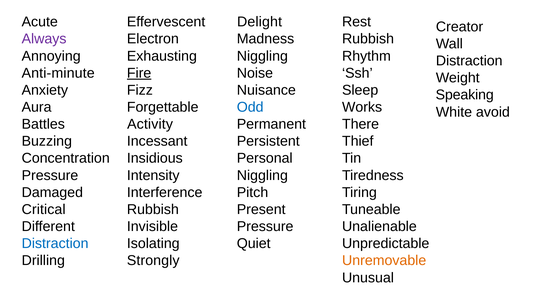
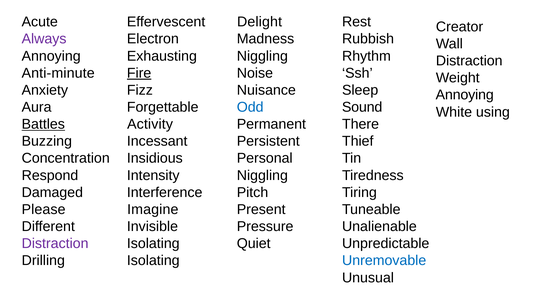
Speaking: Speaking -> Annoying (465, 95)
Works: Works -> Sound (362, 107)
avoid: avoid -> using (493, 112)
Battles underline: none -> present (43, 124)
Pressure: Pressure -> Respond (50, 175)
Critical: Critical -> Please (44, 209)
Rubbish: Rubbish -> Imagine (153, 209)
Distraction colour: blue -> purple (55, 243)
Strongly: Strongly -> Isolating (153, 260)
Unremovable colour: orange -> blue (384, 260)
